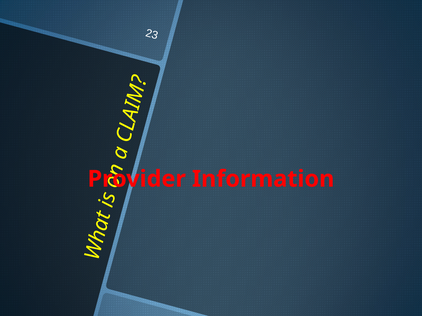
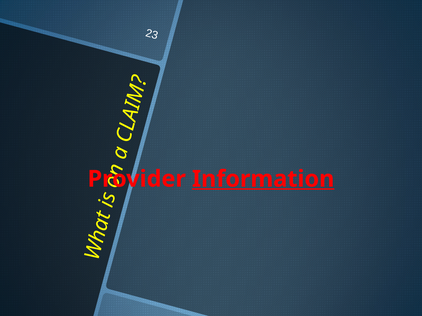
Information underline: none -> present (263, 179)
